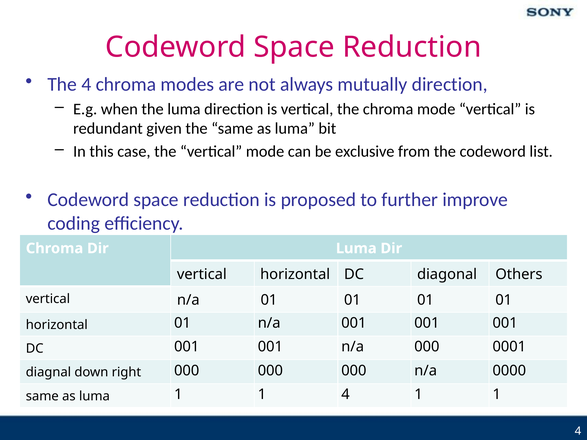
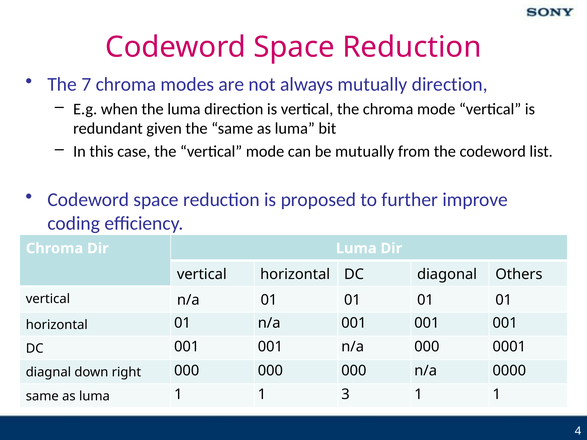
The 4: 4 -> 7 (86, 85)
be exclusive: exclusive -> mutually (365, 151)
1 4: 4 -> 3 (345, 395)
